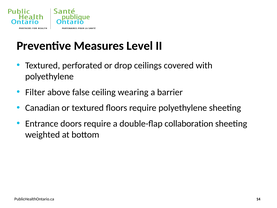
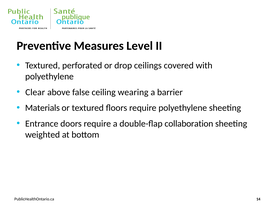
Filter: Filter -> Clear (35, 92)
Canadian: Canadian -> Materials (42, 108)
